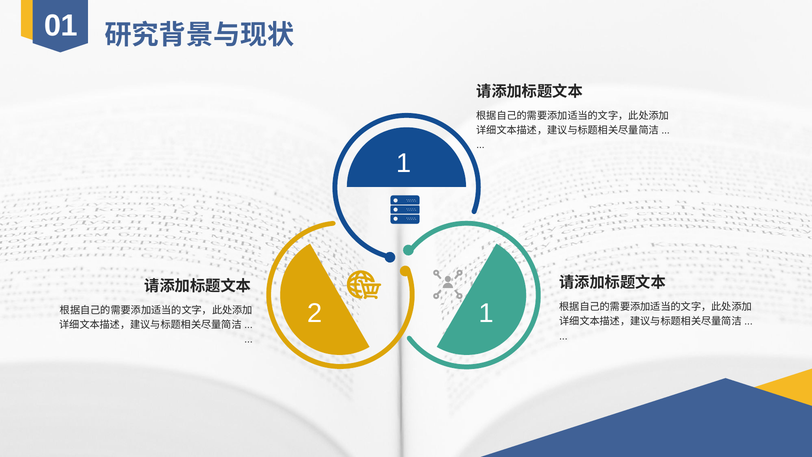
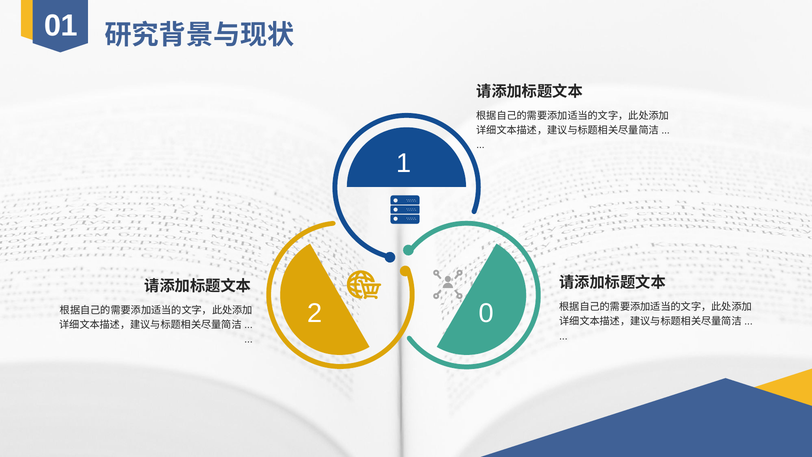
2 1: 1 -> 0 (486, 313)
